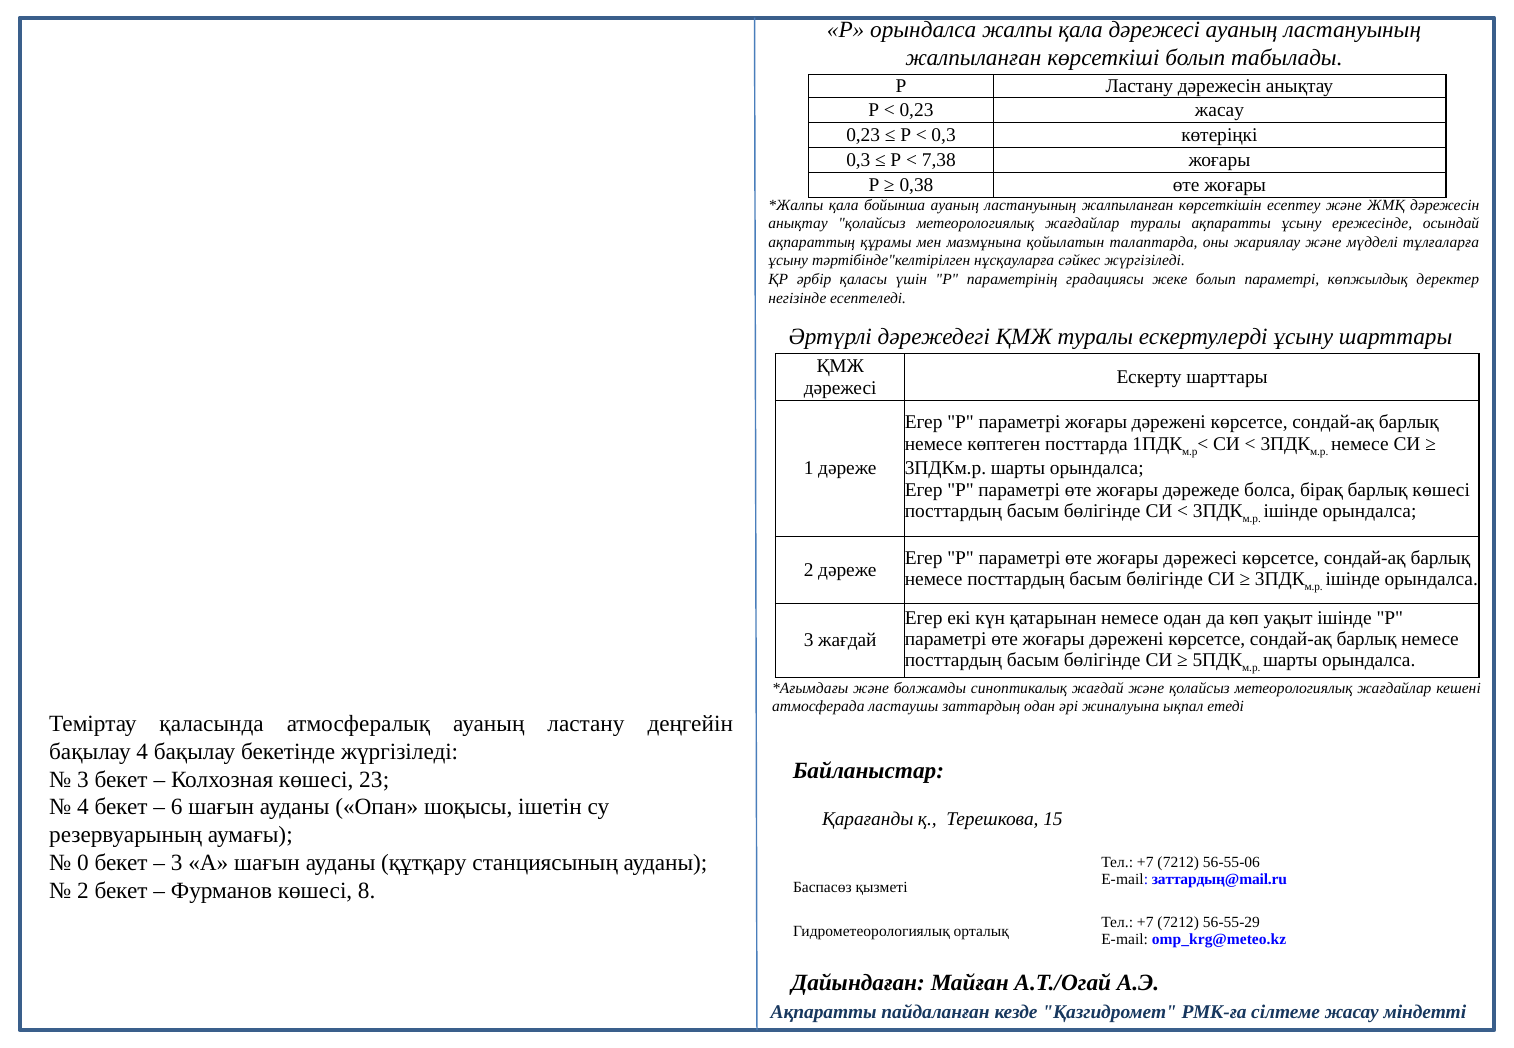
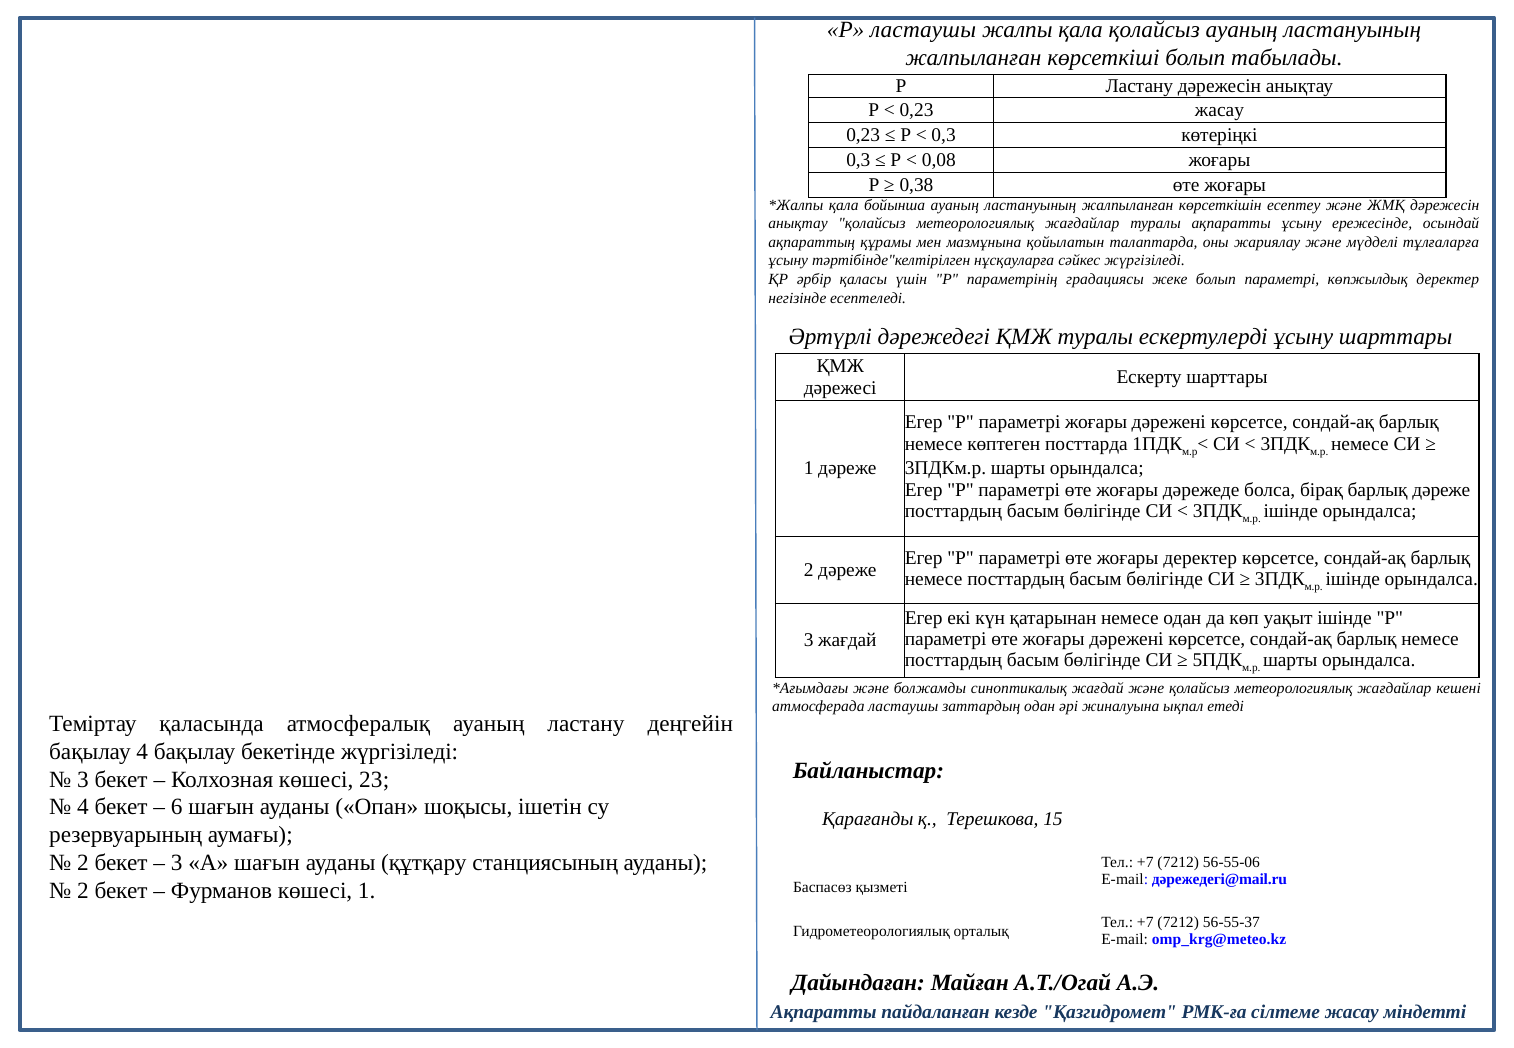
Р орындалса: орындалса -> ластаушы (923, 30)
қала дәрежесі: дәрежесі -> қолайсыз (1154, 30)
7,38: 7,38 -> 0,08 (939, 160)
барлық көшесі: көшесі -> дәреже (1441, 490)
жоғары дәрежесі: дәрежесі -> деректер (1200, 558)
0: 0 -> 2 (83, 863)
заттардың@mail.ru: заттардың@mail.ru -> дәрежедегі@mail.ru (1219, 879)
көшесі 8: 8 -> 1 (367, 891)
56-55-29: 56-55-29 -> 56-55-37 (1231, 923)
